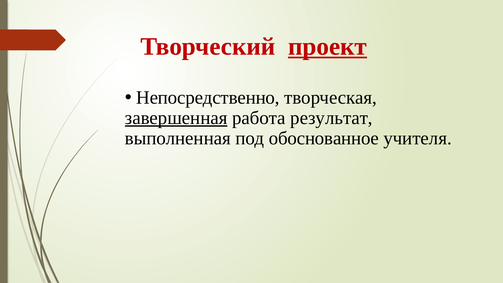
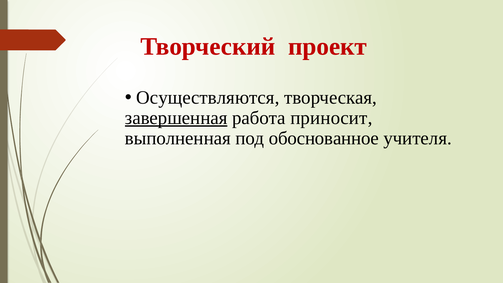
проект underline: present -> none (328, 47)
Непосредственно: Непосредственно -> Осуществляются (208, 97)
результат: результат -> приносит (331, 118)
